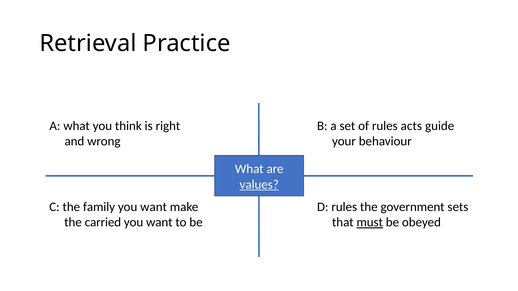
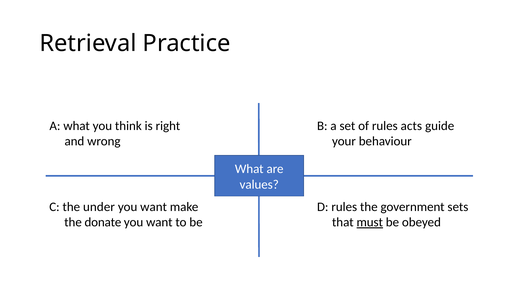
values underline: present -> none (259, 185)
family: family -> under (99, 207)
carried: carried -> donate (103, 223)
